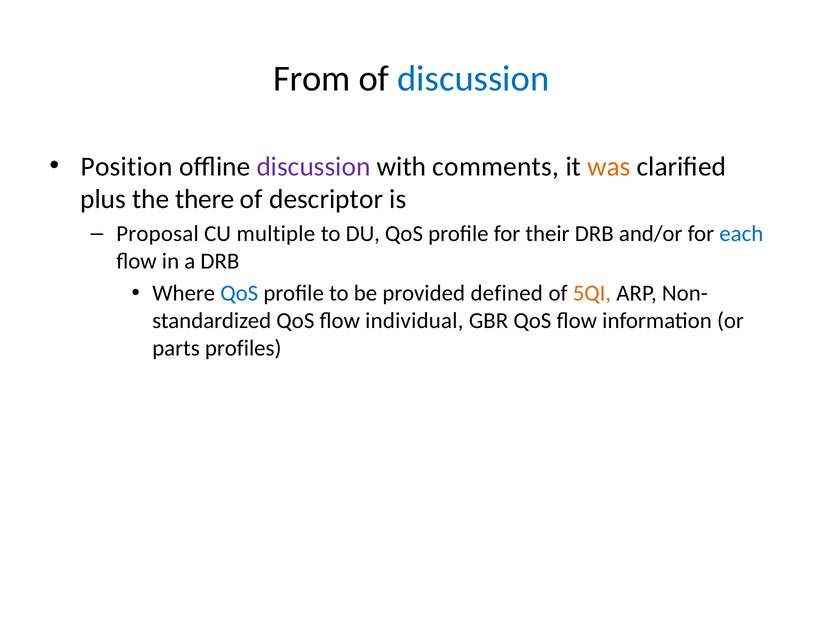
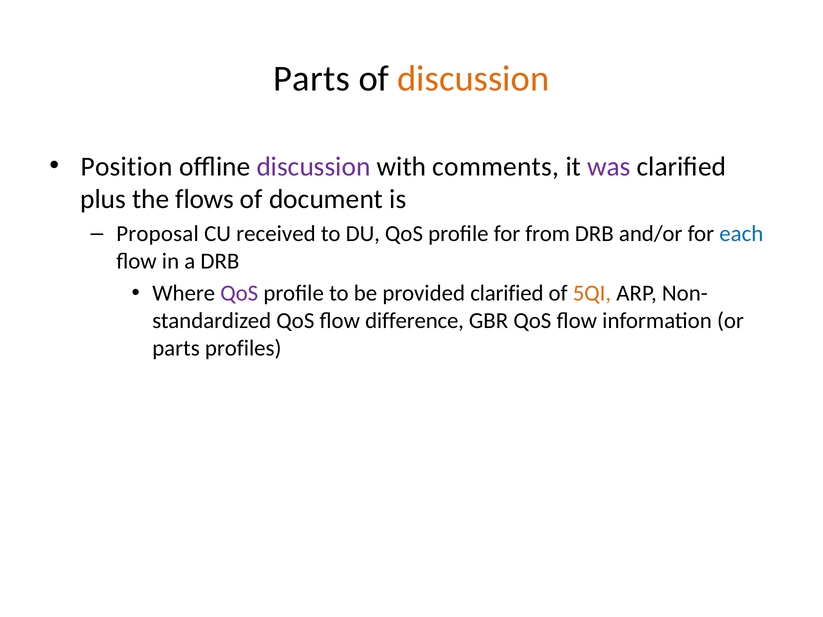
From: From -> Parts (312, 79)
discussion colour: blue -> orange (473, 79)
was colour: orange -> purple (609, 167)
there: there -> flows (205, 199)
descriptor: descriptor -> document (326, 199)
multiple: multiple -> received (276, 234)
their: their -> from (548, 234)
QoS colour: blue -> purple (239, 293)
provided defined: defined -> clarified (507, 293)
individual: individual -> difference (415, 321)
